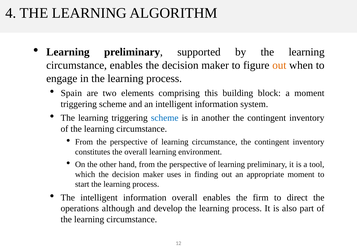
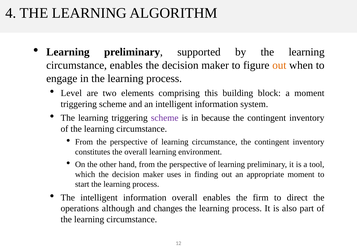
Spain: Spain -> Level (71, 93)
scheme colour: blue -> purple (165, 118)
another: another -> because (216, 118)
develop: develop -> changes (168, 209)
